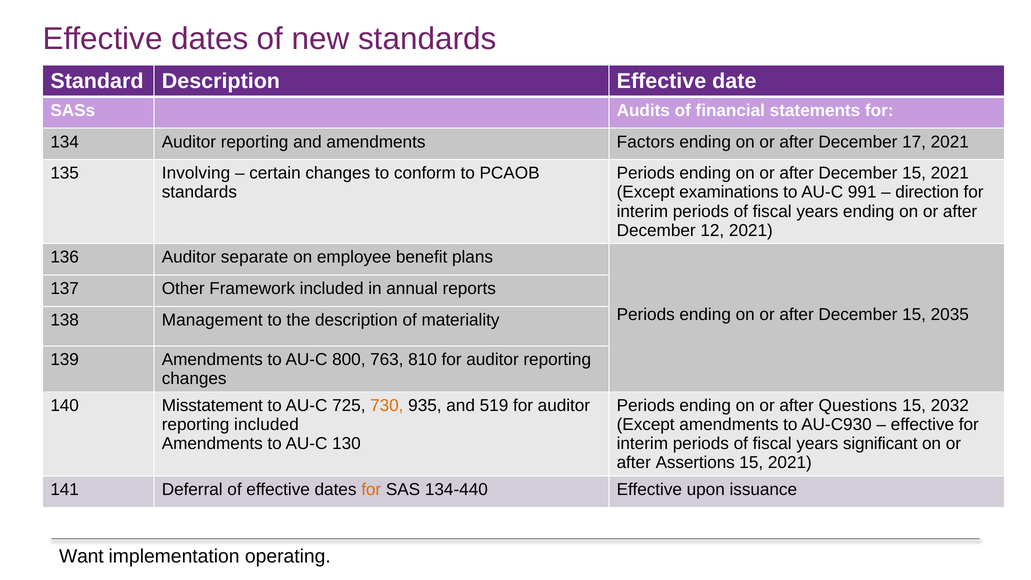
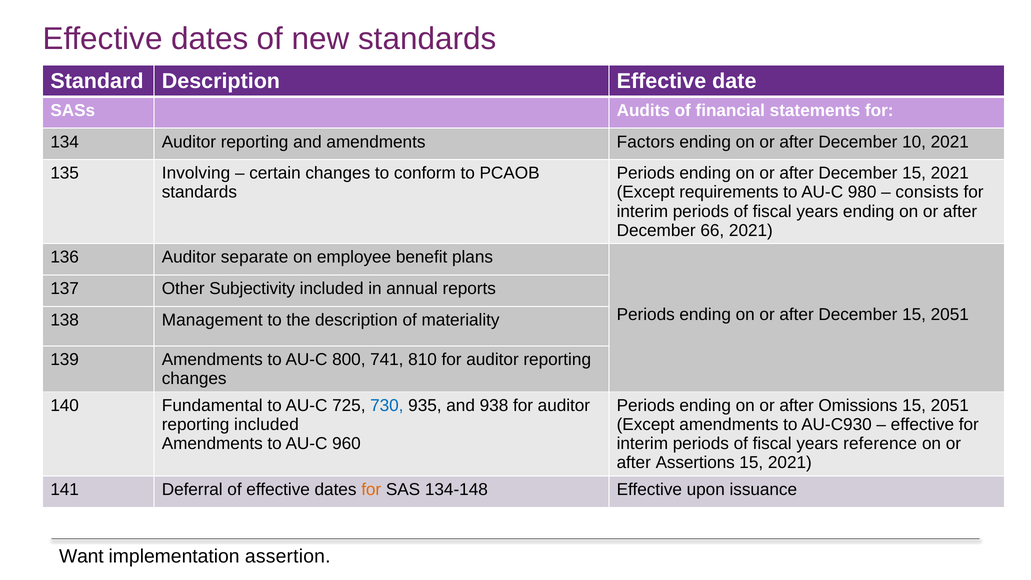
17: 17 -> 10 (914, 142)
examinations: examinations -> requirements (729, 192)
991: 991 -> 980 (862, 192)
direction: direction -> consists (927, 192)
12: 12 -> 66 (712, 230)
Framework: Framework -> Subjectivity (252, 289)
December 15 2035: 2035 -> 2051 (950, 315)
763: 763 -> 741 (387, 359)
Misstatement: Misstatement -> Fundamental (212, 405)
730 colour: orange -> blue (387, 405)
519: 519 -> 938 (494, 405)
Questions: Questions -> Omissions (858, 405)
2032: 2032 -> 2051 (950, 405)
130: 130 -> 960 (346, 444)
significant: significant -> reference (880, 444)
134-440: 134-440 -> 134-148 (456, 489)
operating: operating -> assertion (288, 557)
